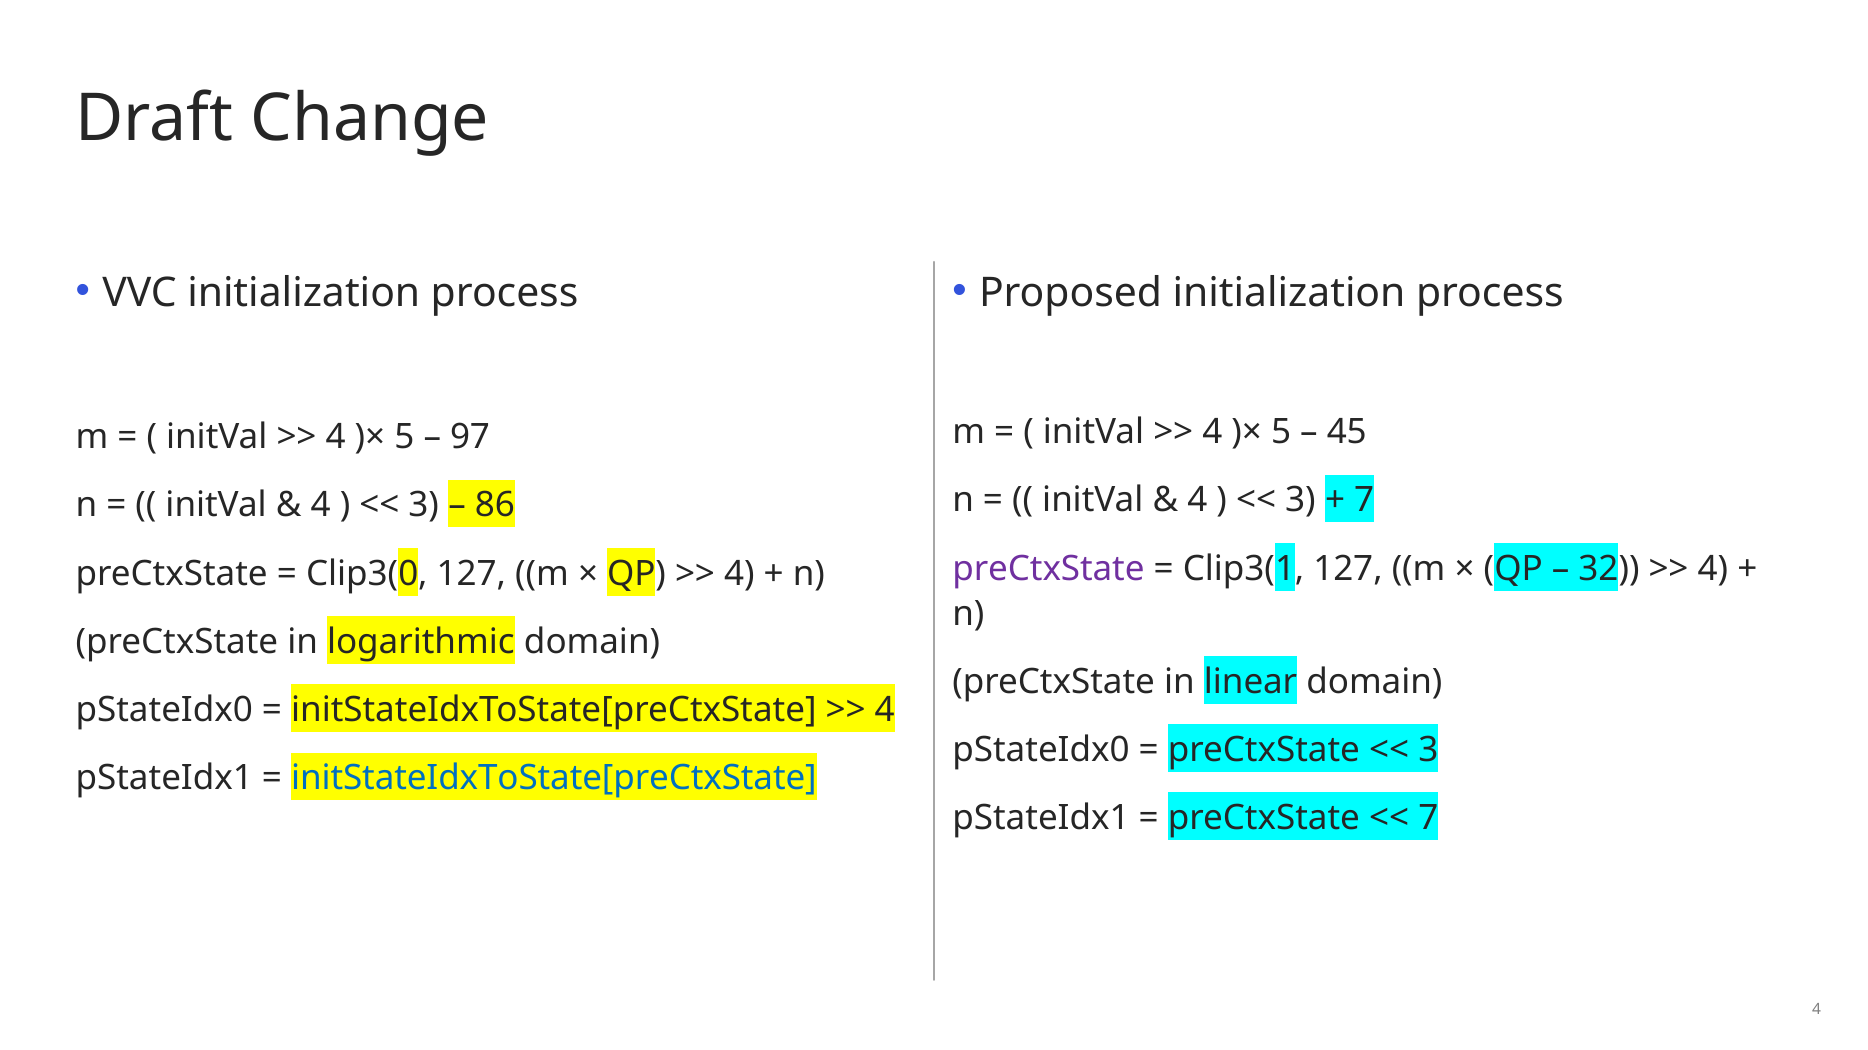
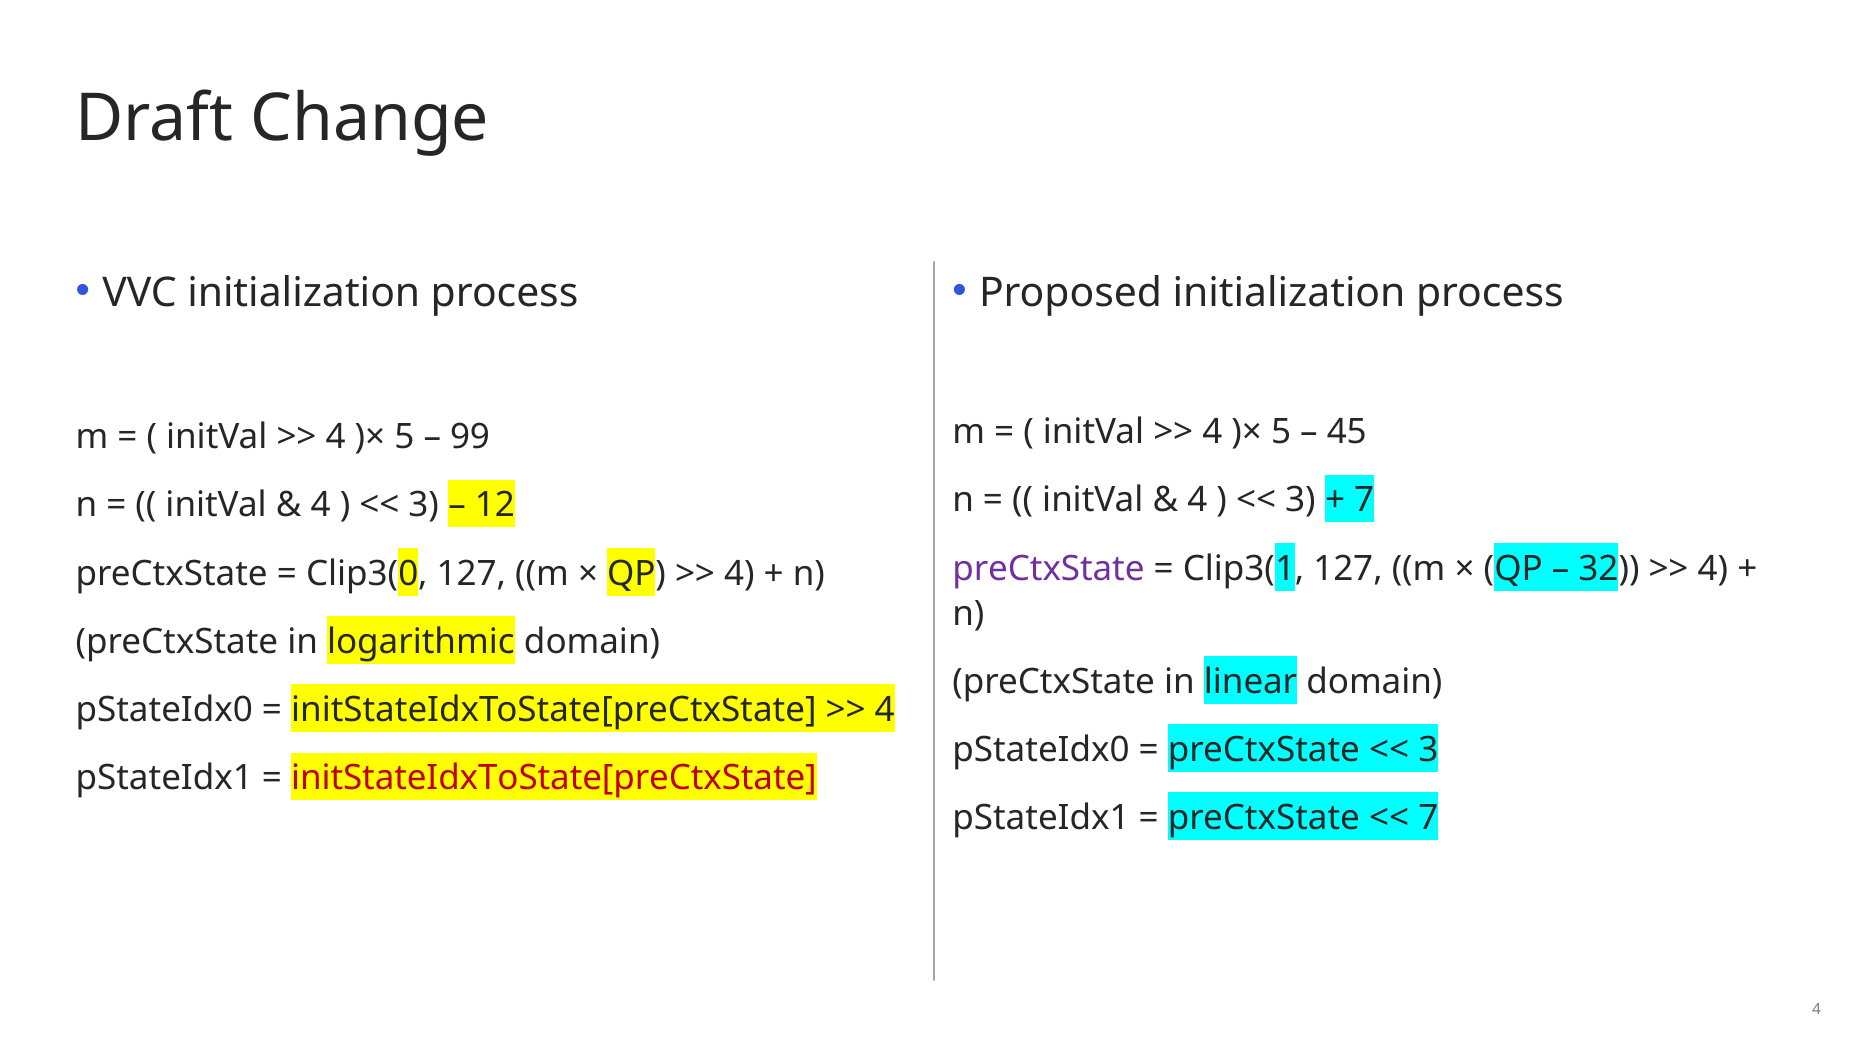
97: 97 -> 99 (470, 437)
86: 86 -> 12 (495, 506)
initStateIdxToState[preCtxState colour: blue -> red (554, 779)
